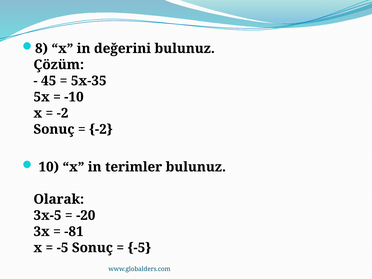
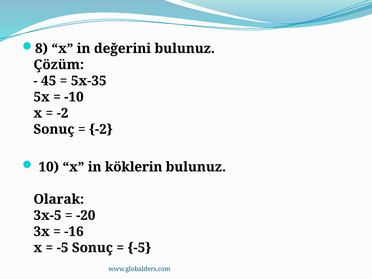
terimler: terimler -> köklerin (134, 167)
-81: -81 -> -16 (74, 232)
